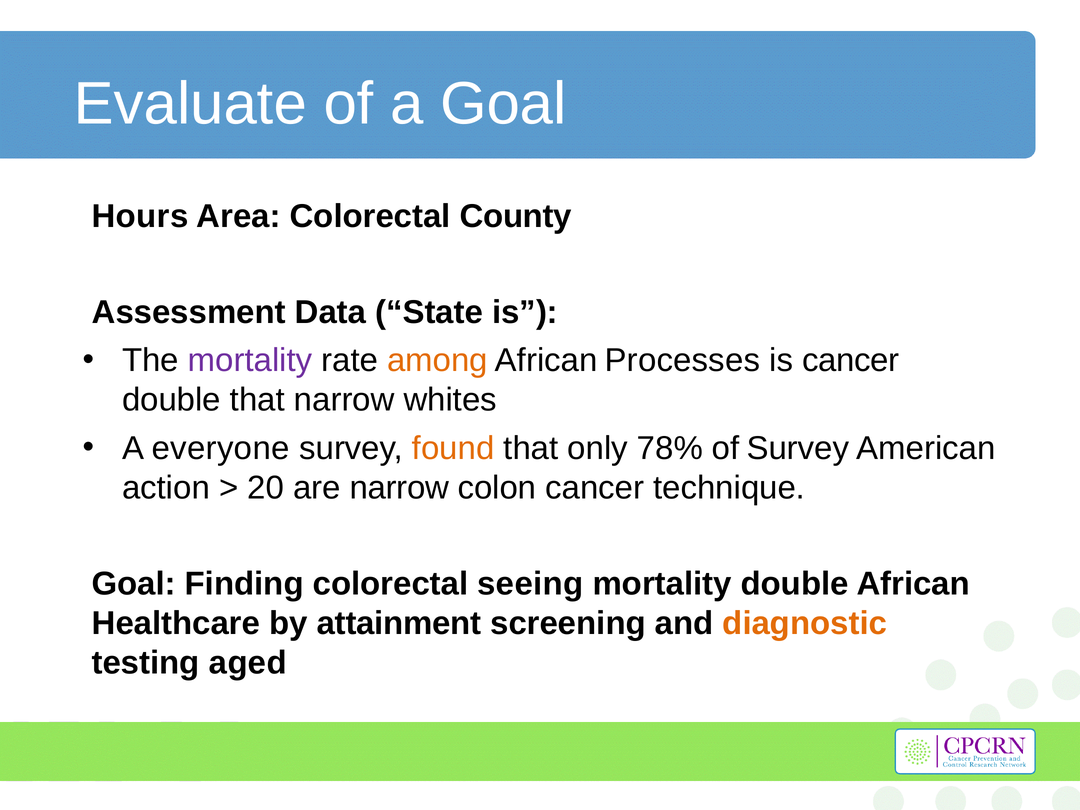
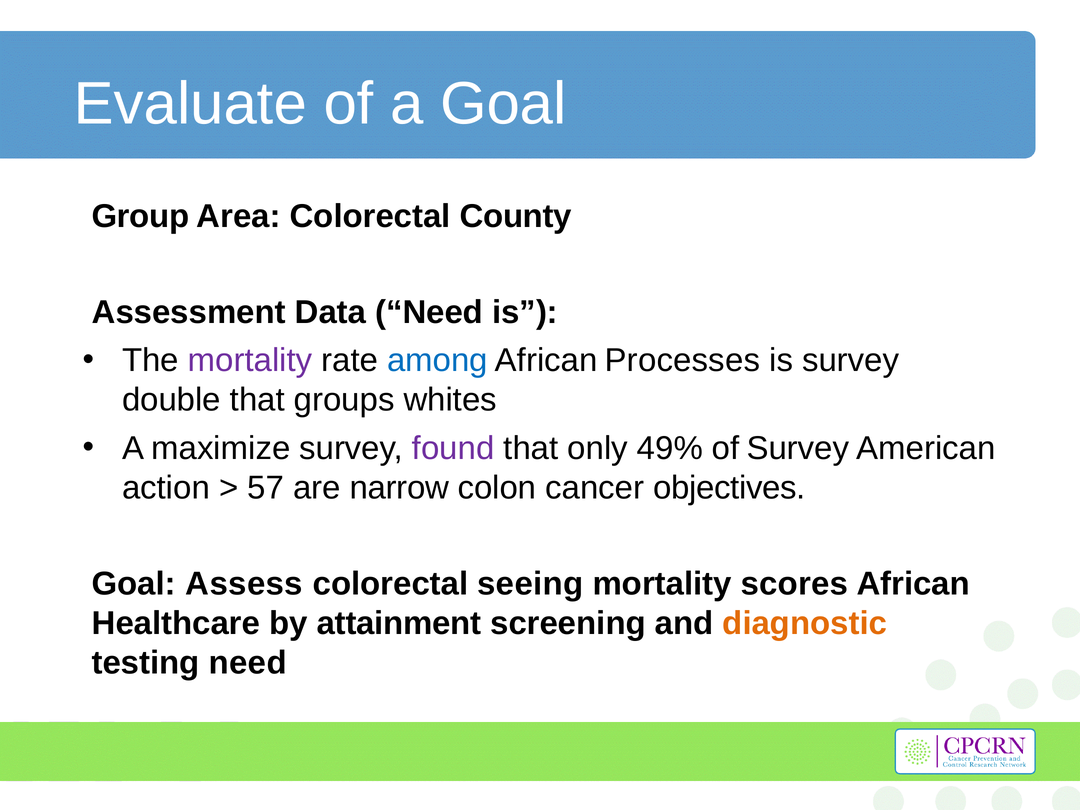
Hours: Hours -> Group (140, 217)
Data State: State -> Need (429, 313)
among colour: orange -> blue (437, 361)
is cancer: cancer -> survey (851, 361)
that narrow: narrow -> groups (344, 400)
everyone: everyone -> maximize (221, 448)
found colour: orange -> purple (453, 448)
78%: 78% -> 49% (670, 448)
20: 20 -> 57 (266, 488)
technique: technique -> objectives (729, 488)
Finding: Finding -> Assess (244, 584)
mortality double: double -> scores (794, 584)
testing aged: aged -> need (248, 663)
